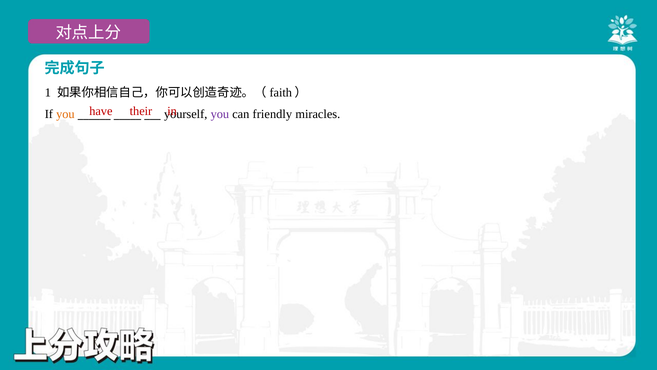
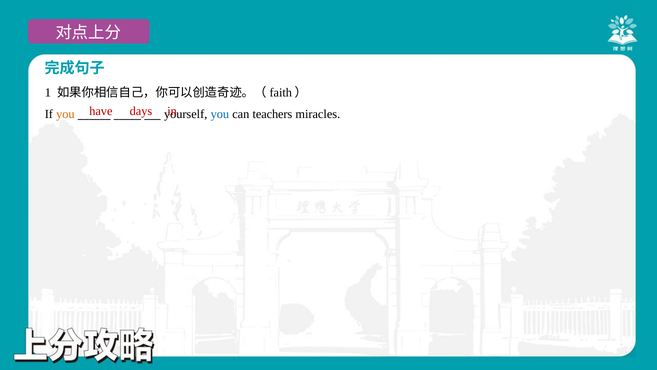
their: their -> days (141, 111)
you colour: purple -> blue (220, 114)
friendly: friendly -> teachers (272, 114)
